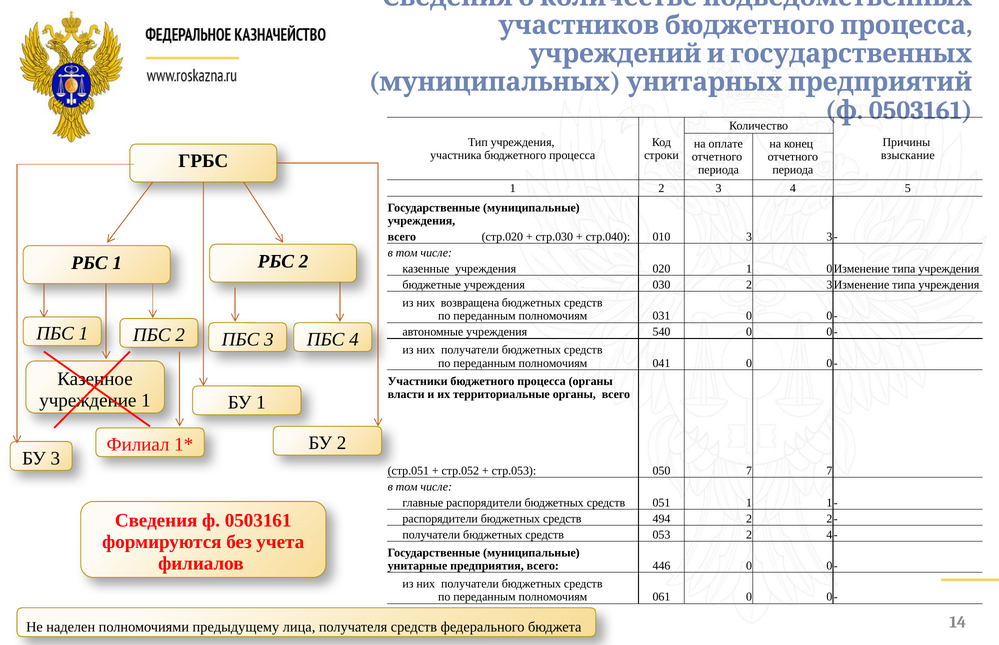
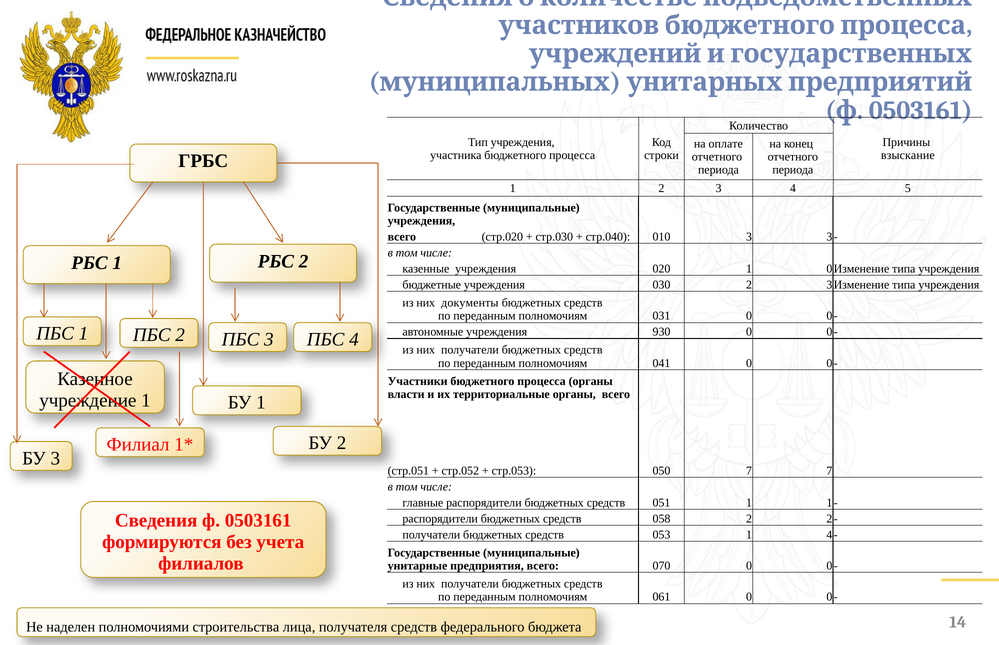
возвращена: возвращена -> документы (470, 303)
540: 540 -> 930 (661, 332)
494: 494 -> 058 (661, 519)
053 2: 2 -> 1 (749, 535)
446: 446 -> 070 (661, 566)
предыдущему: предыдущему -> строительства (236, 627)
